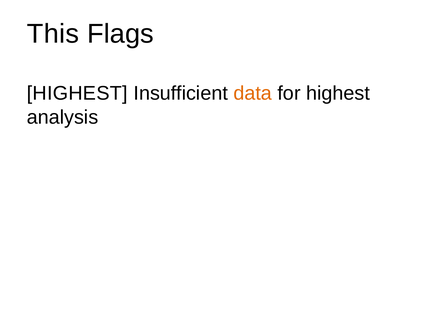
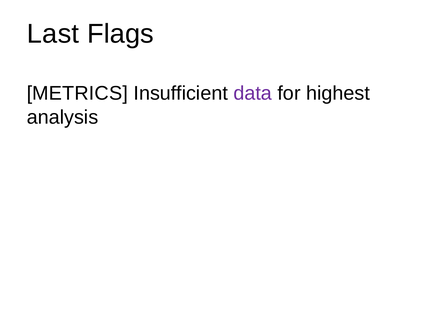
This: This -> Last (53, 34)
HIGHEST: HIGHEST -> METRICS (77, 94)
data colour: orange -> purple (253, 94)
